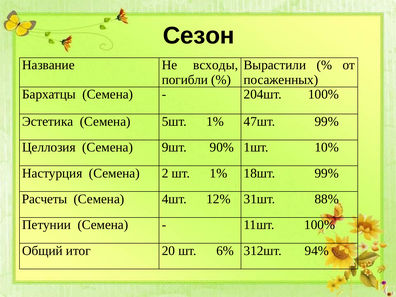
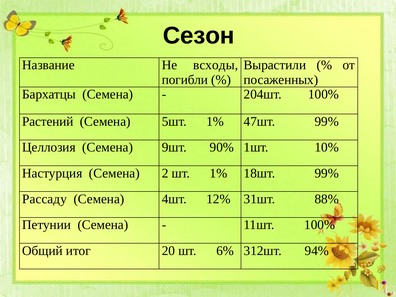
Эстетика: Эстетика -> Растений (48, 121)
Расчеты: Расчеты -> Рассаду (45, 199)
